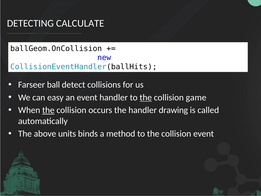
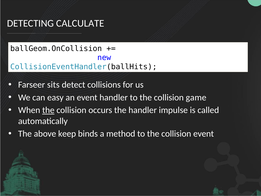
ball: ball -> sits (53, 85)
the underline: present -> none (146, 97)
drawing: drawing -> impulse (173, 110)
units: units -> keep (67, 134)
